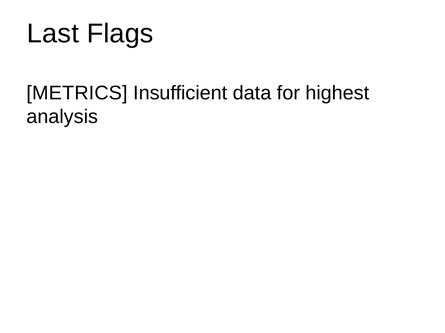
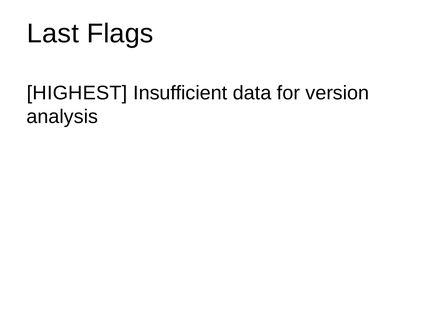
METRICS: METRICS -> HIGHEST (77, 93)
highest: highest -> version (337, 93)
